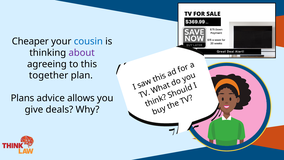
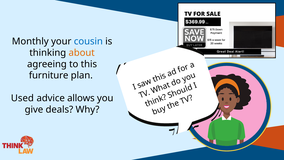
Cheaper: Cheaper -> Monthly (30, 41)
about colour: purple -> orange (82, 53)
together: together -> furniture (49, 75)
Plans: Plans -> Used (22, 98)
